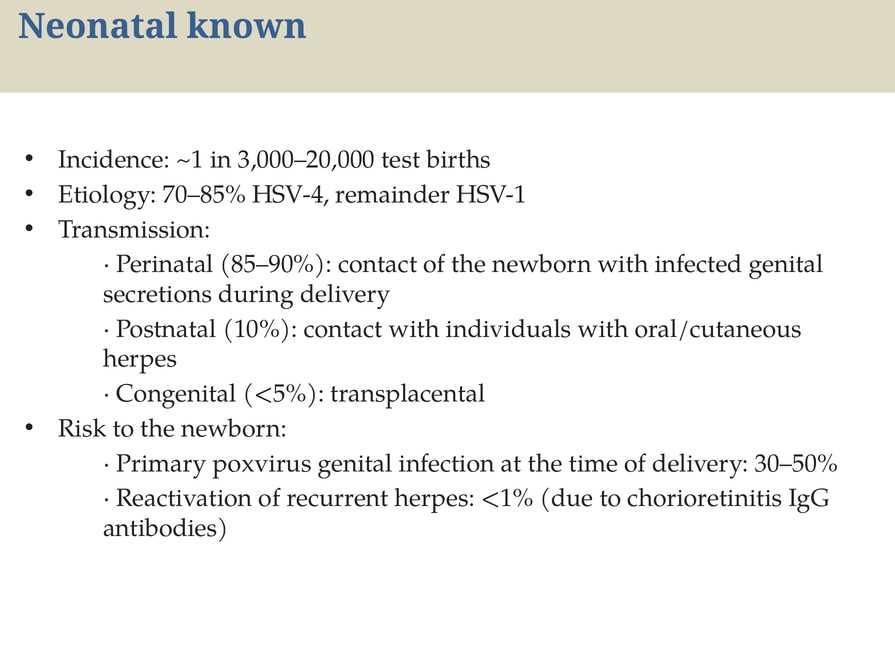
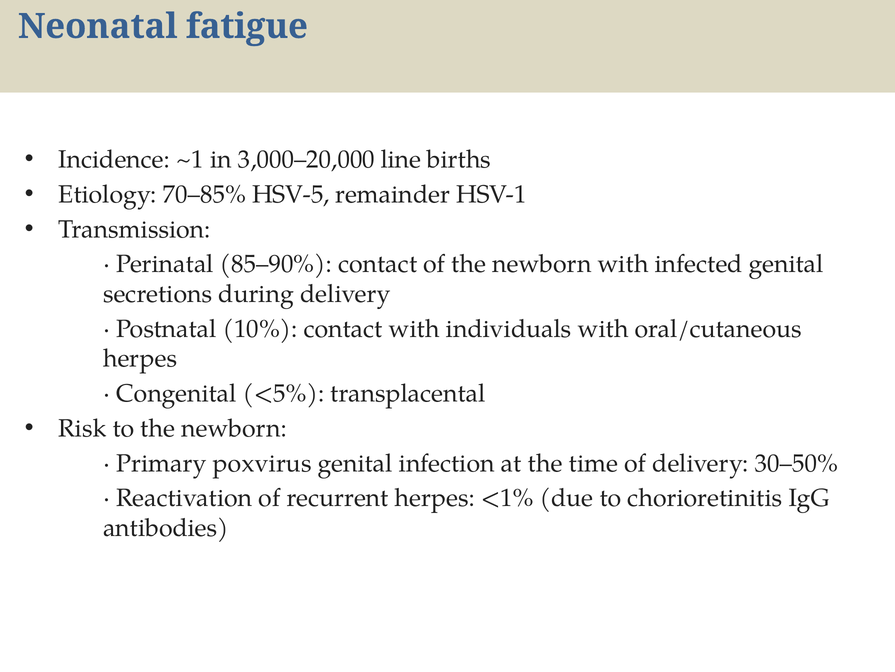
known: known -> fatigue (247, 26)
test: test -> line (401, 159)
HSV-4: HSV-4 -> HSV-5 (291, 194)
